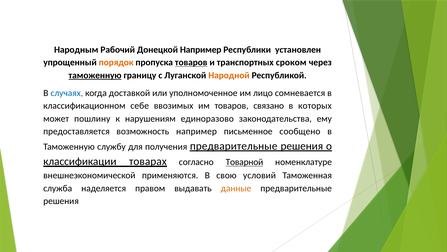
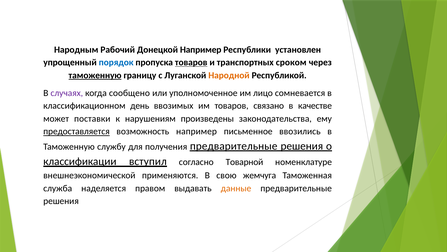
порядок colour: orange -> blue (116, 62)
случаях colour: blue -> purple (67, 93)
доставкой: доставкой -> сообщено (129, 93)
себе: себе -> день (140, 106)
которых: которых -> качестве (315, 106)
пошлину: пошлину -> поставки (92, 118)
единоразово: единоразово -> произведены (207, 118)
предоставляется underline: none -> present (77, 131)
сообщено: сообщено -> ввозились (300, 131)
товарах: товарах -> вступил (148, 161)
Товарной underline: present -> none (244, 162)
условий: условий -> жемчуга (260, 175)
